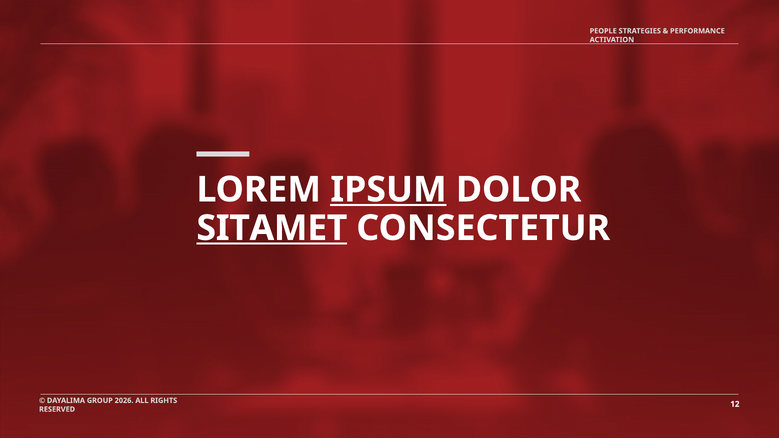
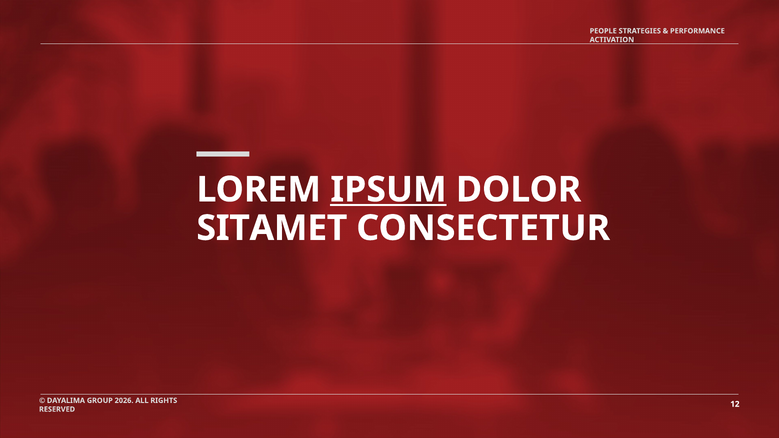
SITAMET underline: present -> none (272, 228)
